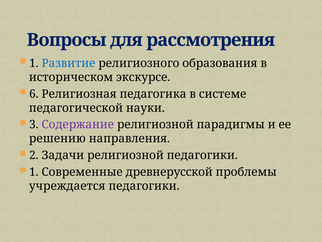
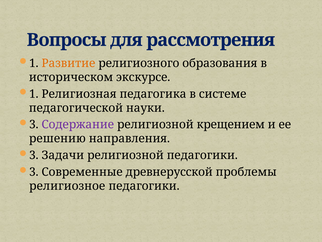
Развитие colour: blue -> orange (68, 63)
6: 6 -> 1 (34, 94)
парадигмы: парадигмы -> крещением (231, 124)
2: 2 -> 3 (34, 155)
1: 1 -> 3 (34, 172)
учреждается: учреждается -> религиозное (67, 186)
